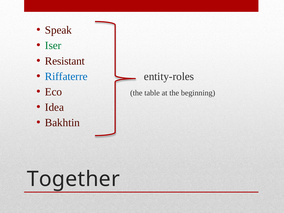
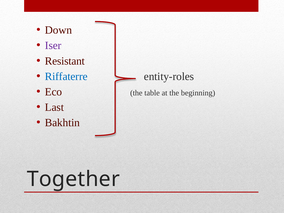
Speak: Speak -> Down (58, 30)
Iser colour: green -> purple (53, 46)
Idea: Idea -> Last (54, 107)
